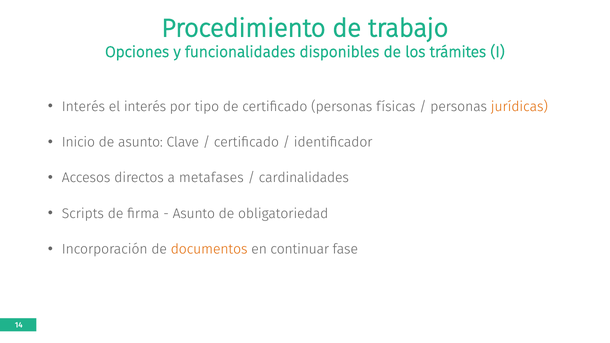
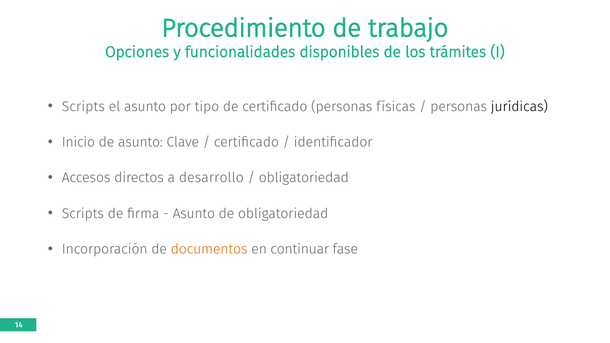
Interés: Interés -> Scripts (83, 107)
el interés: interés -> asunto (145, 107)
jurídicas colour: orange -> black (519, 107)
metafases: metafases -> desarrollo (211, 178)
cardinalidades: cardinalidades -> obligatoriedad (304, 178)
